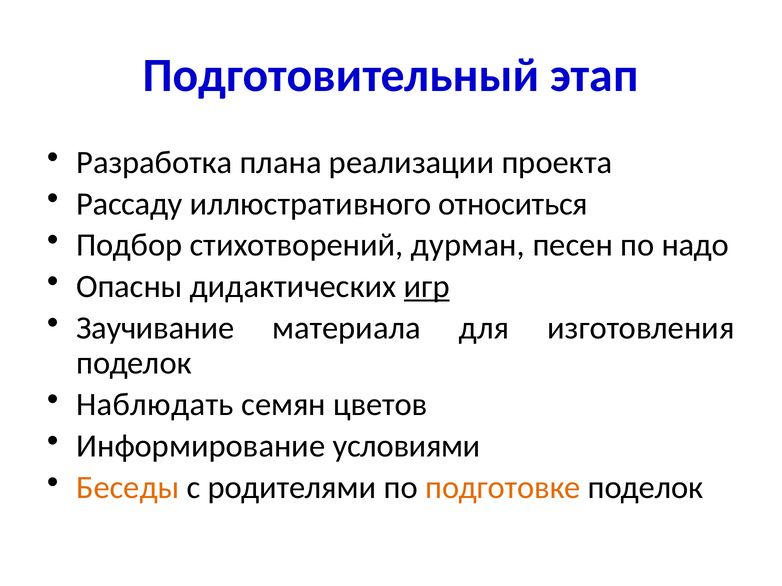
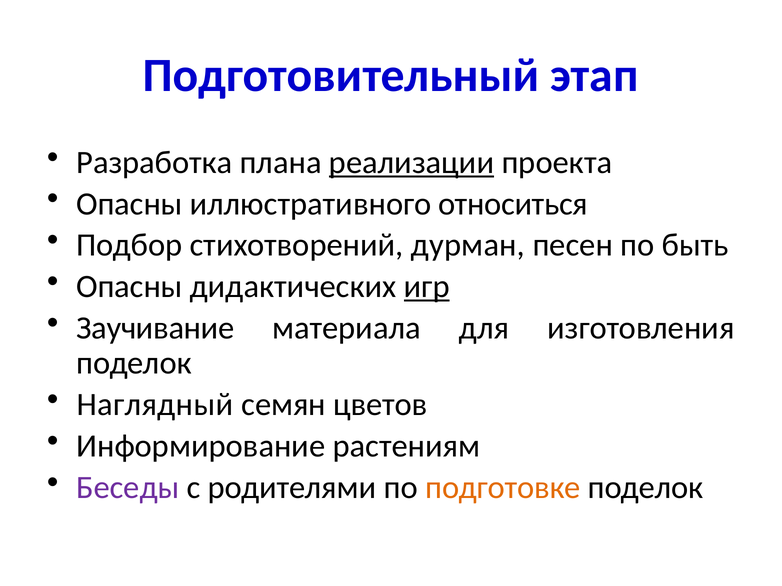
реализации underline: none -> present (412, 163)
Рассаду: Рассаду -> Опасны (129, 204)
надо: надо -> быть (695, 245)
Наблюдать: Наблюдать -> Наглядный (155, 405)
условиями: условиями -> растениям (406, 446)
Беседы colour: orange -> purple (128, 488)
